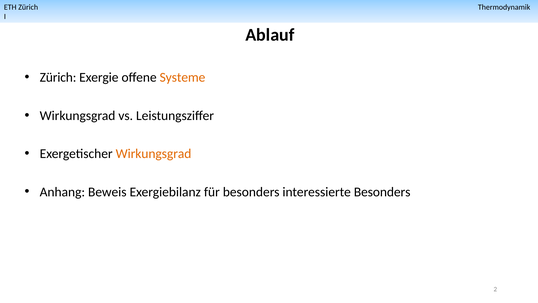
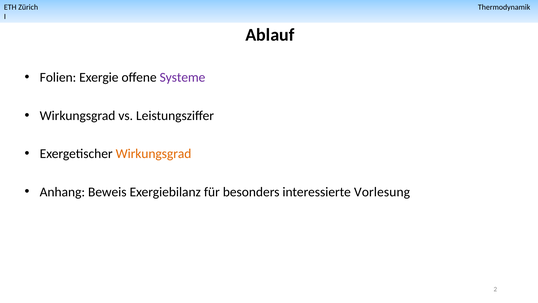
Zürich: Zürich -> Folien (58, 77)
Systeme colour: orange -> purple (182, 77)
interessierte Besonders: Besonders -> Vorlesung (382, 192)
